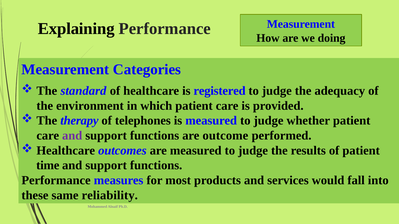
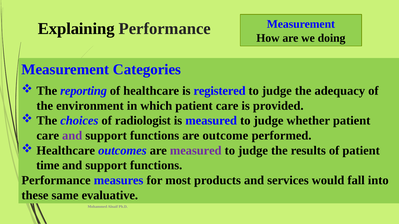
standard: standard -> reporting (84, 91)
therapy: therapy -> choices (79, 121)
telephones: telephones -> radiologist (143, 121)
measured colour: black -> purple (196, 151)
reliability: reliability -> evaluative (110, 196)
